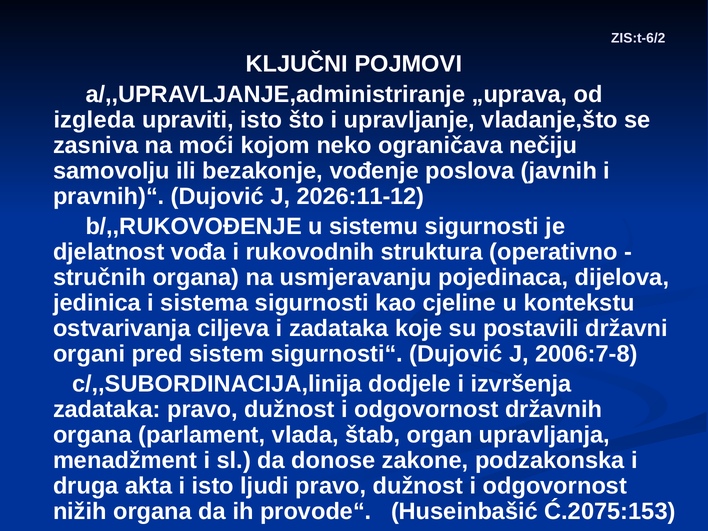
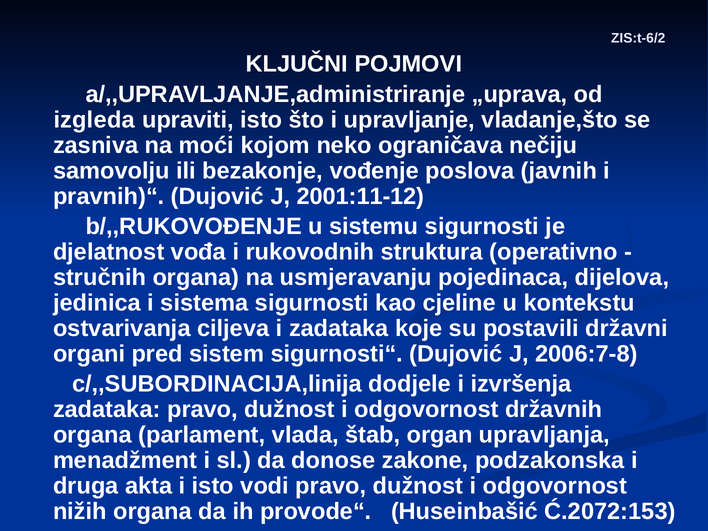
2026:11-12: 2026:11-12 -> 2001:11-12 (360, 196)
ljudi: ljudi -> vodi (265, 486)
Ć.2075:153: Ć.2075:153 -> Ć.2072:153 (610, 511)
